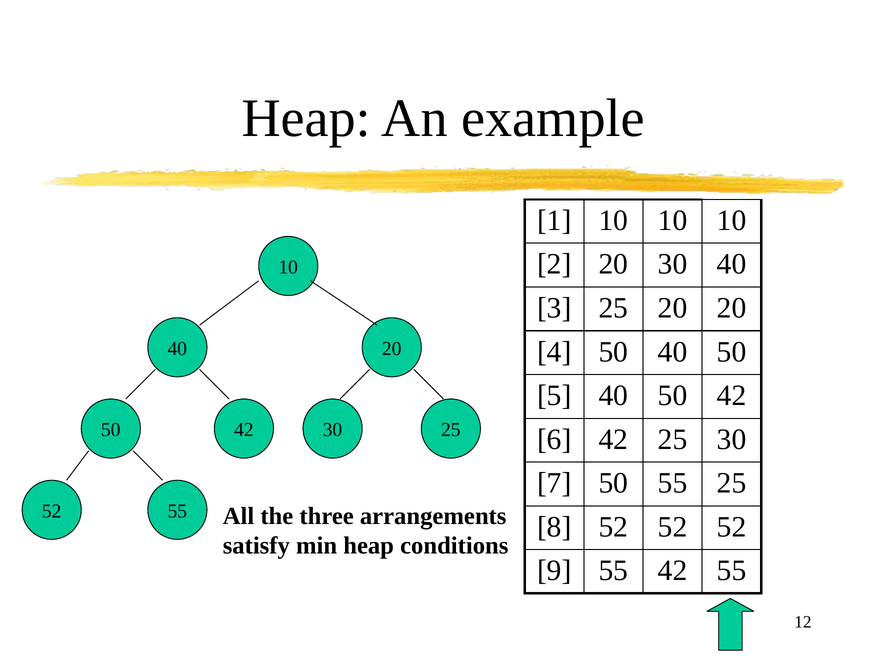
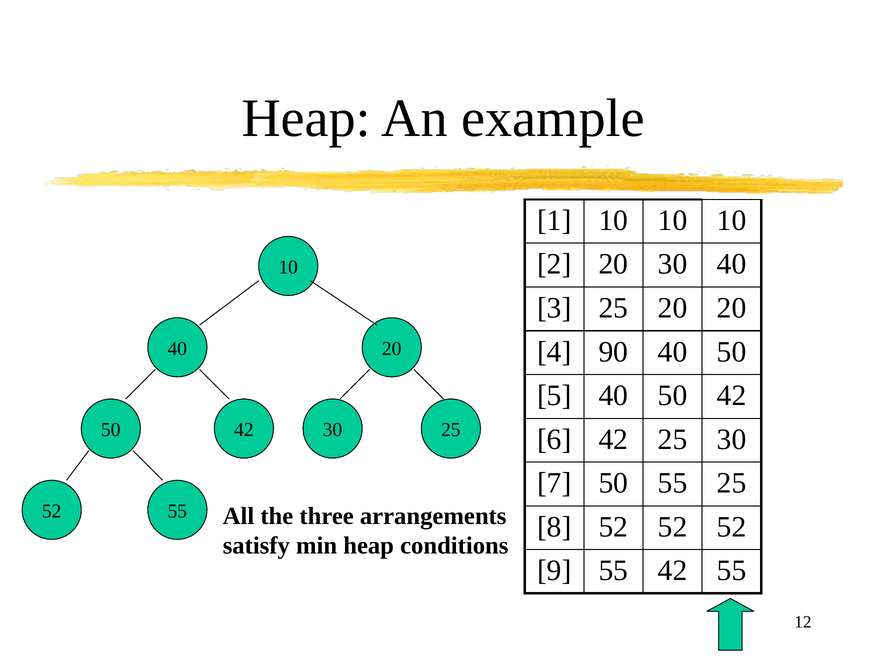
4 50: 50 -> 90 (613, 352)
